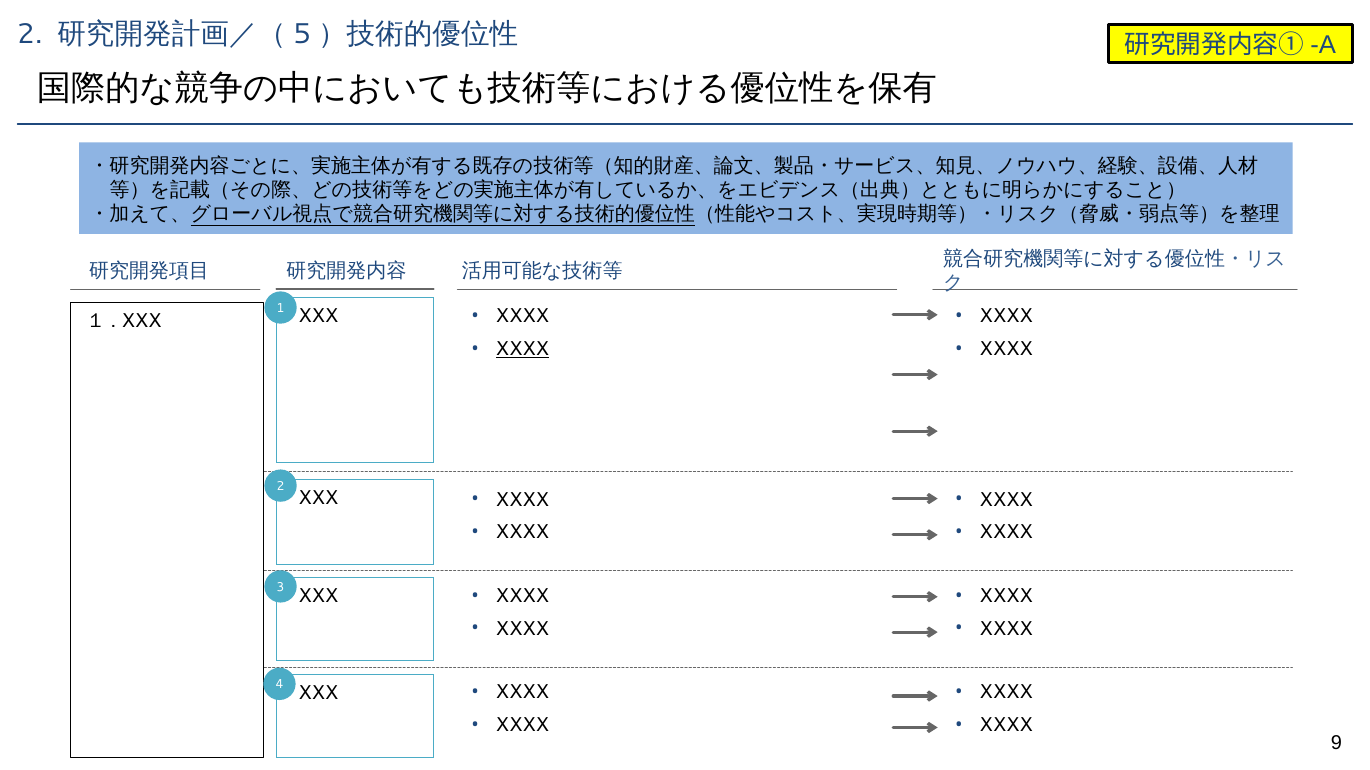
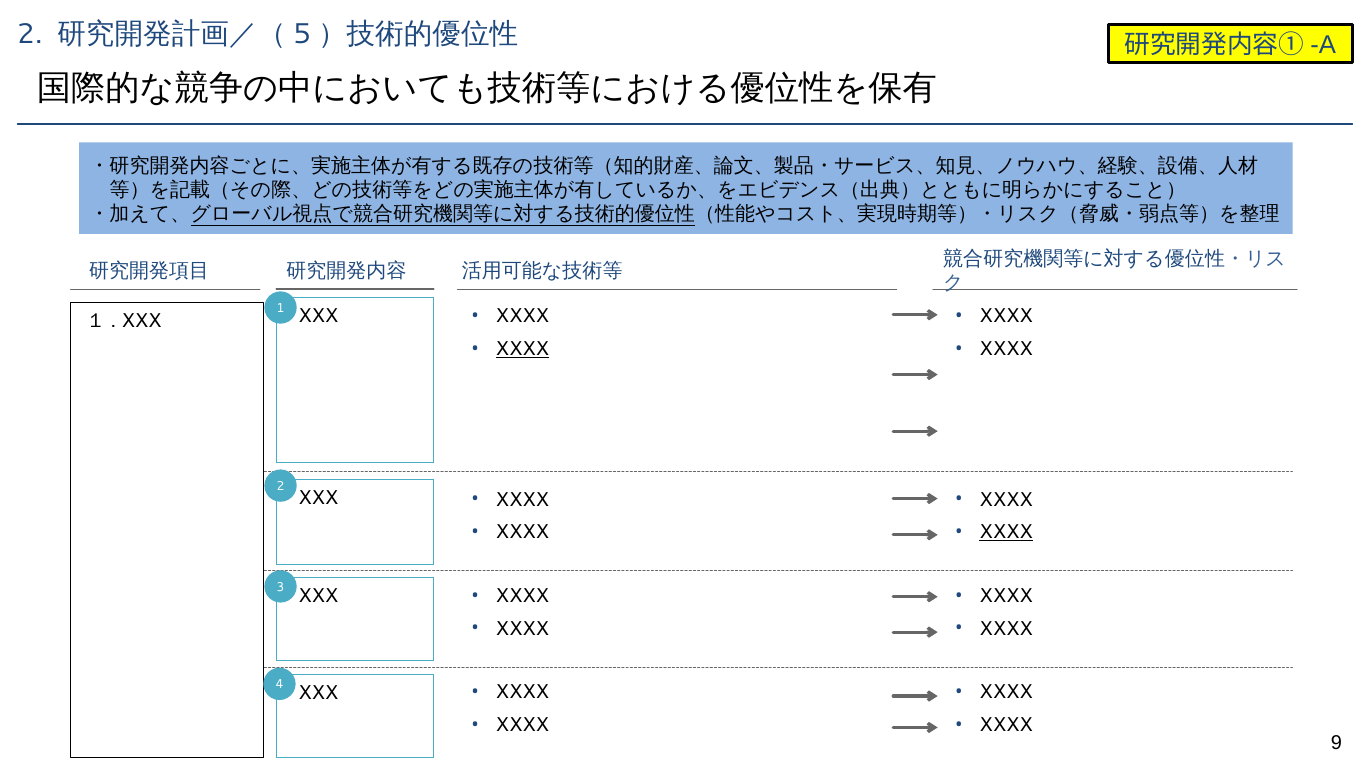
XXXX underline: none -> present (1006, 532)
